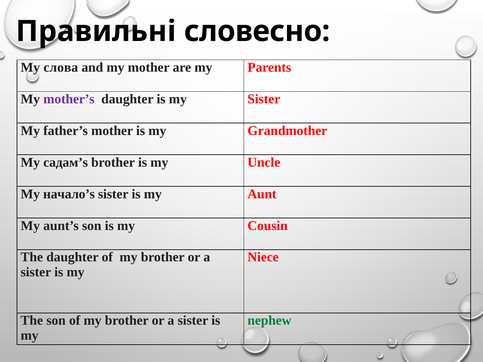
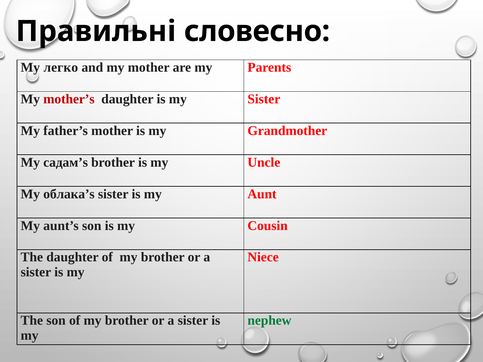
слова: слова -> легко (61, 67)
mother’s colour: purple -> red (69, 99)
начало’s: начало’s -> облака’s (69, 194)
